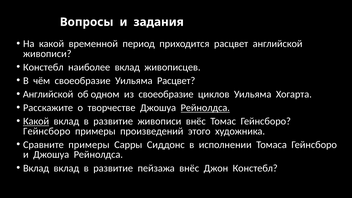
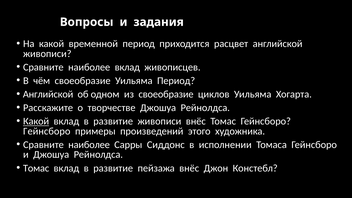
Констебл: Констебл -> Сравните (43, 67)
Уильяма Расцвет: Расцвет -> Период (176, 81)
Рейнолдса underline: present -> none (205, 108)
примеры: примеры -> наиболее (89, 145)
Вклад: Вклад -> Томас (36, 168)
